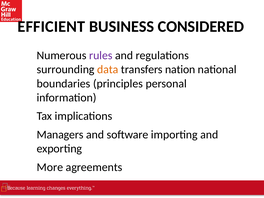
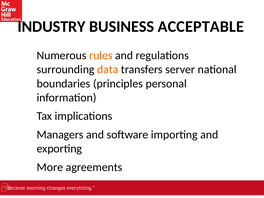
EFFICIENT: EFFICIENT -> INDUSTRY (51, 27)
CONSIDERED: CONSIDERED -> ACCEPTABLE (201, 27)
rules colour: purple -> orange (101, 55)
nation: nation -> server (180, 69)
